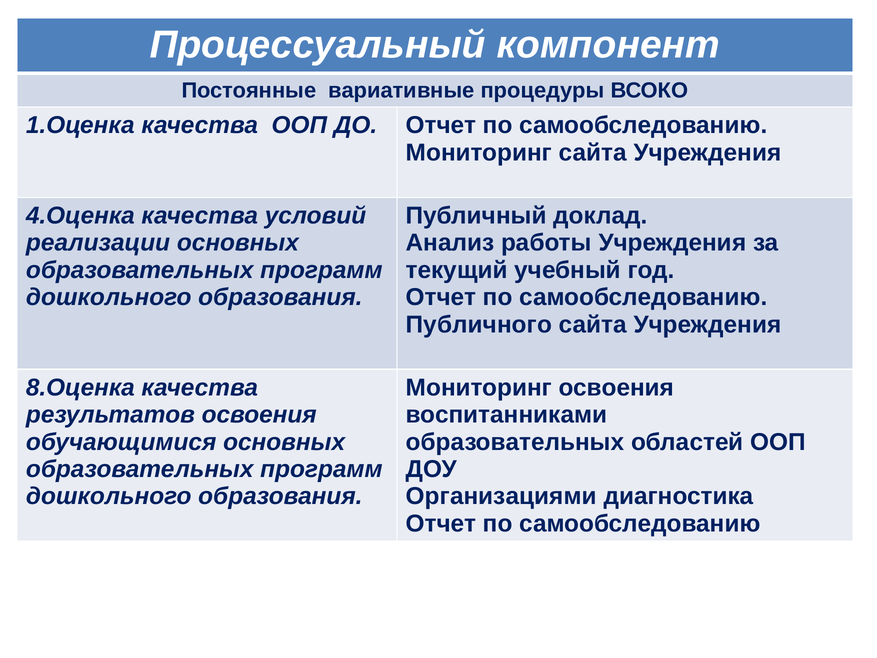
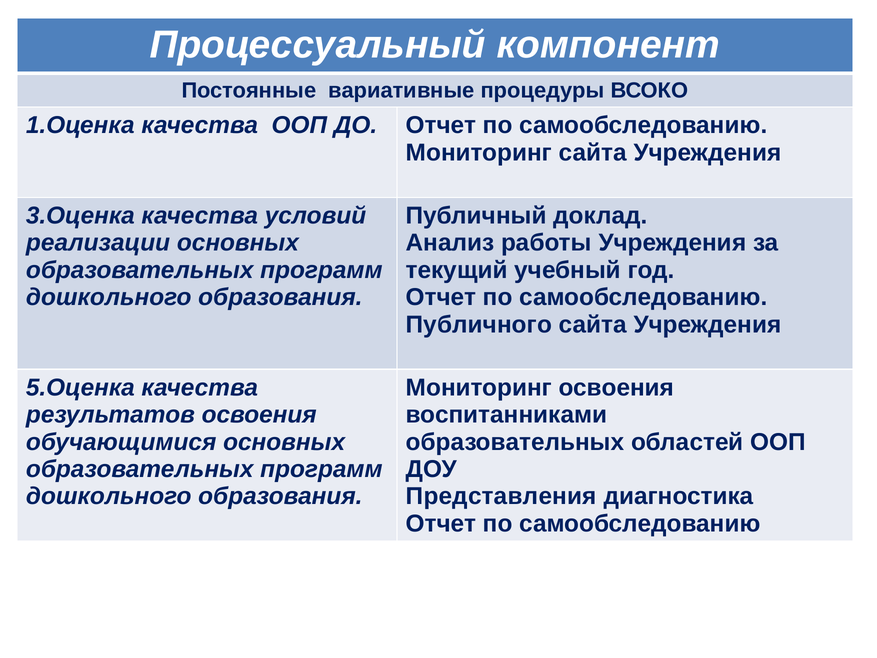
4.Оценка: 4.Оценка -> 3.Оценка (80, 216)
8.Оценка: 8.Оценка -> 5.Оценка (80, 388)
Организациями: Организациями -> Представления (501, 496)
